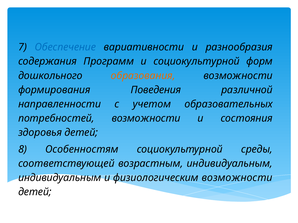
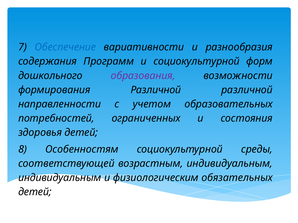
образования colour: orange -> purple (143, 76)
формирования Поведения: Поведения -> Различной (156, 90)
потребностей возможности: возможности -> ограниченных (146, 119)
физиологическим возможности: возможности -> обязательных (237, 178)
